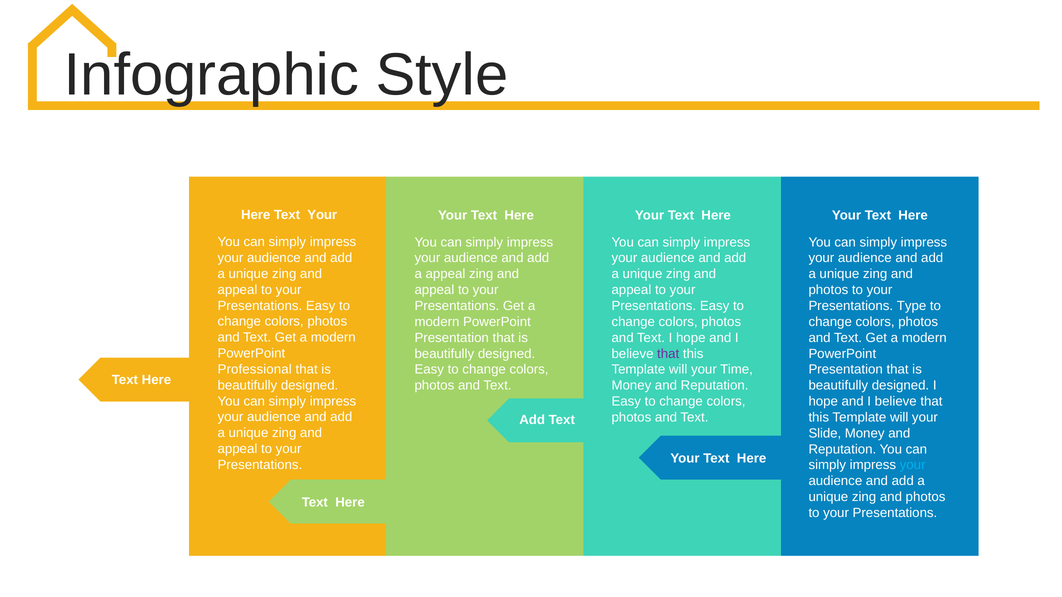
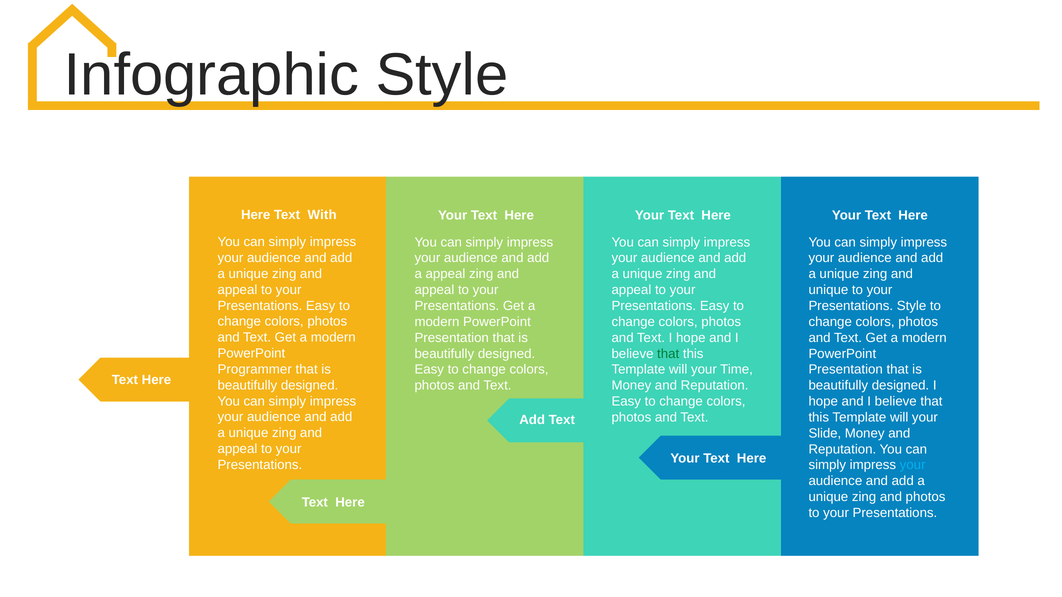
Your: Your -> With (322, 215)
photos: photos -> unique (828, 290)
Presentations Type: Type -> Style (912, 306)
that colour: purple -> green (668, 354)
Professional: Professional -> Programmer (255, 370)
